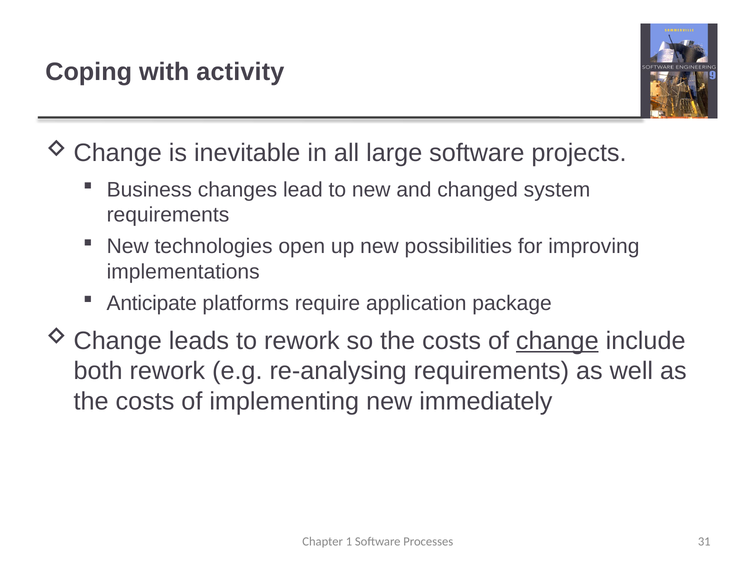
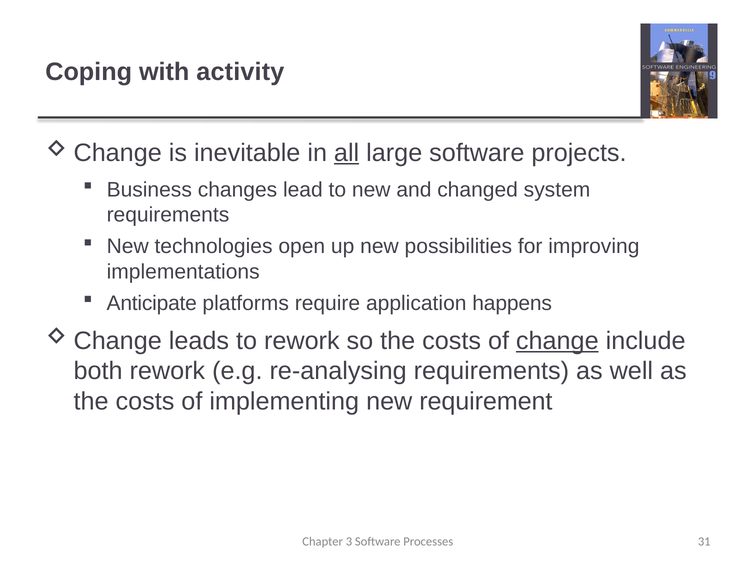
all underline: none -> present (347, 153)
package: package -> happens (512, 303)
immediately: immediately -> requirement (486, 401)
1: 1 -> 3 (349, 541)
